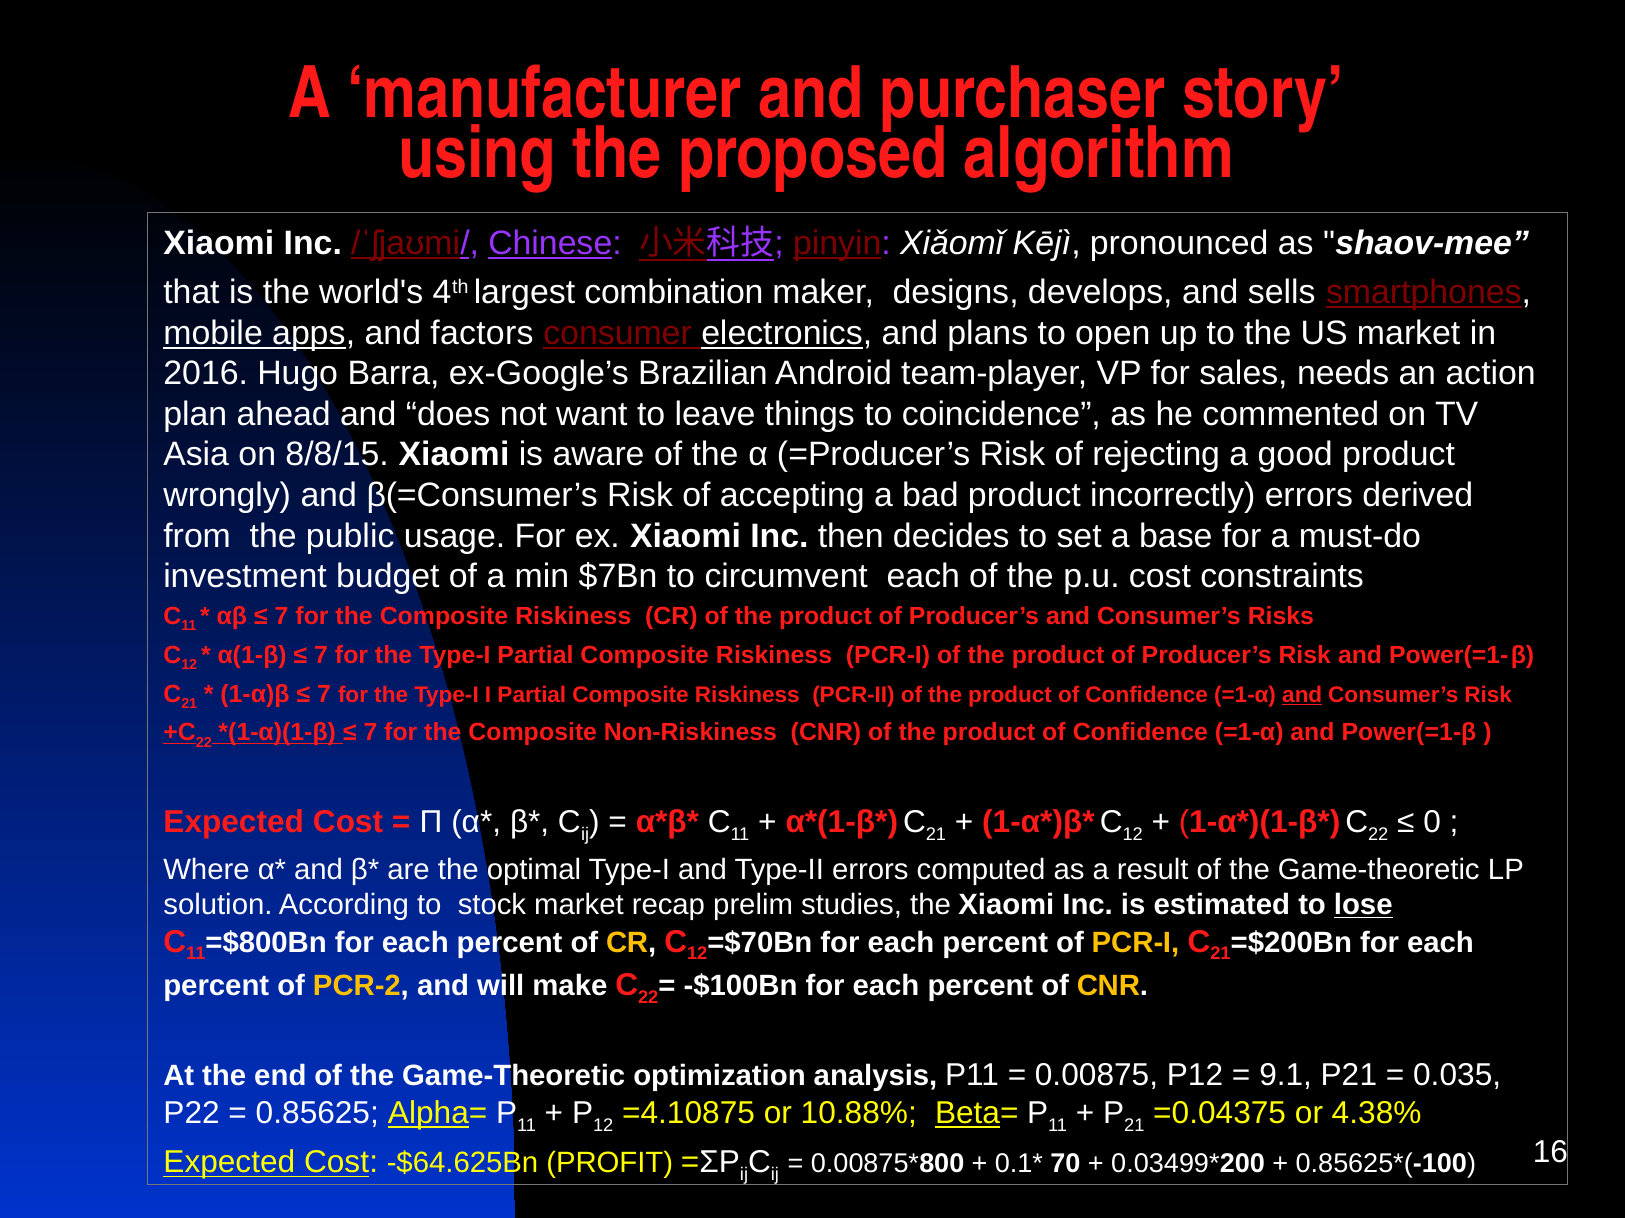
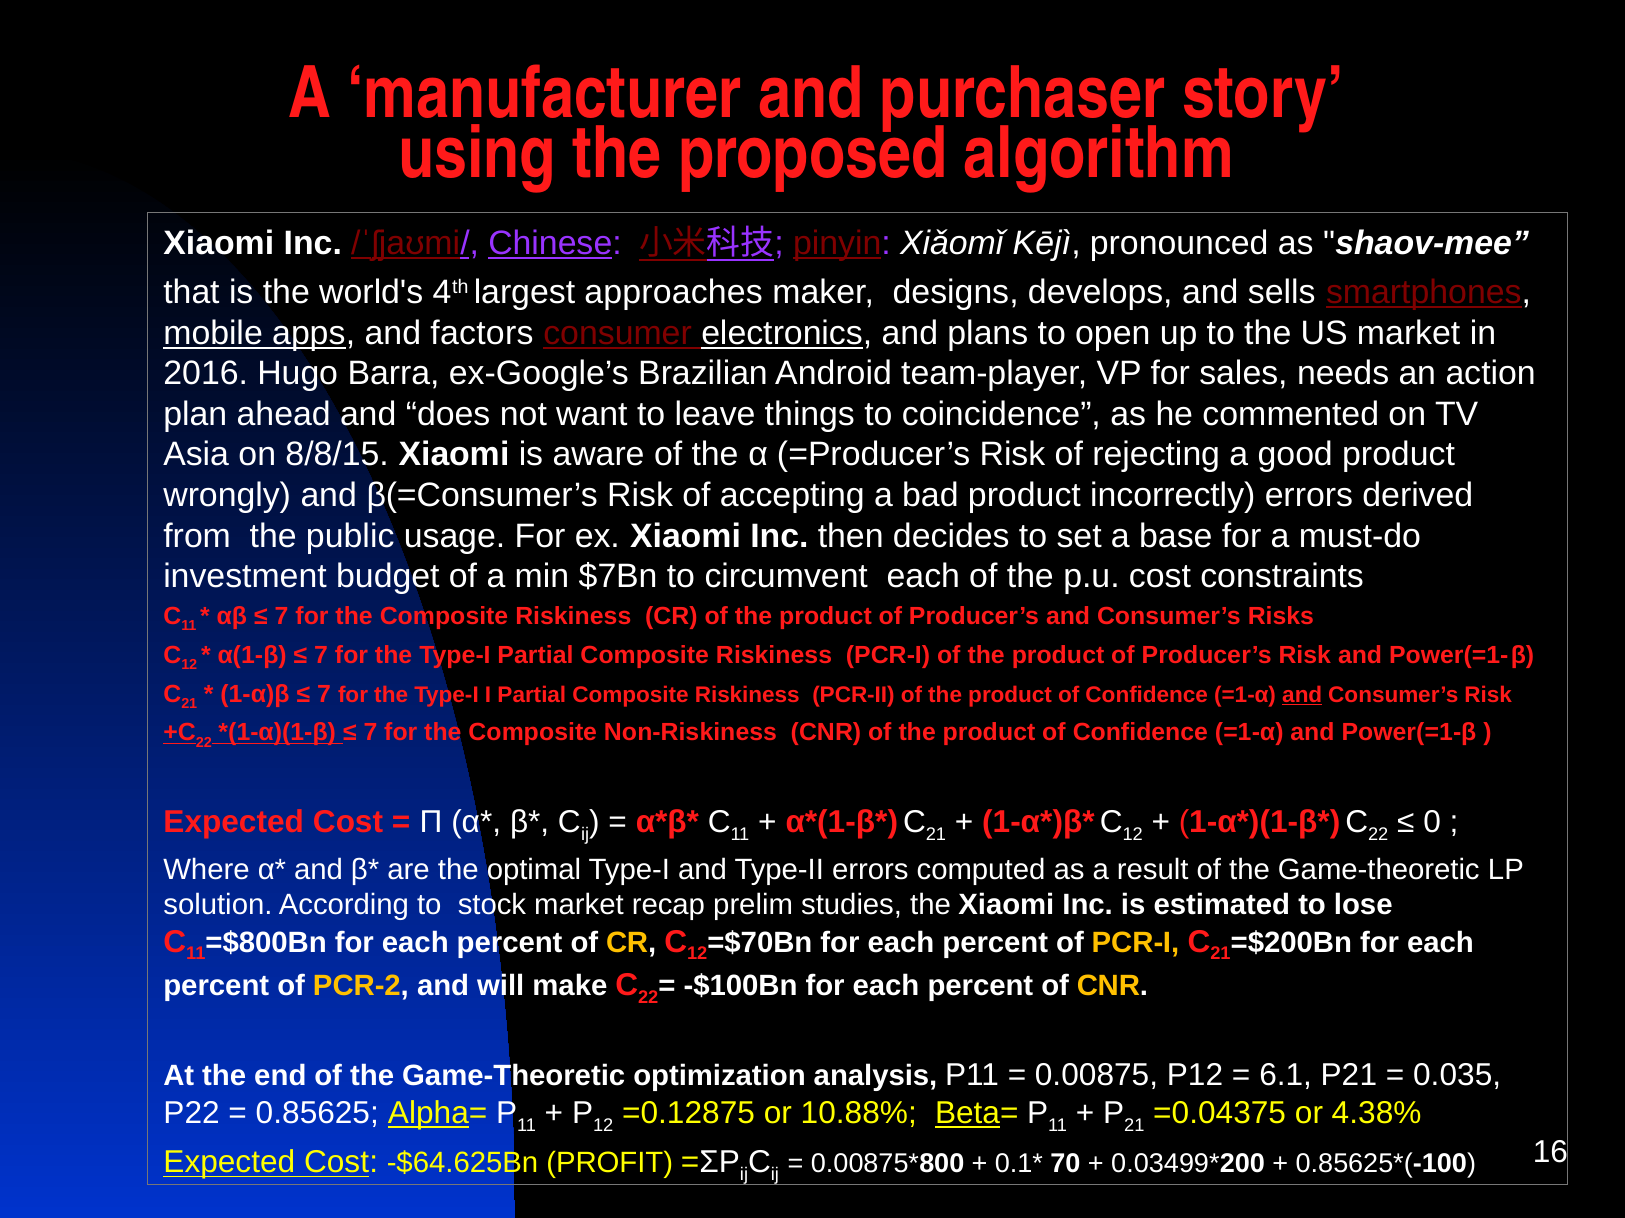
combination: combination -> approaches (674, 293)
lose underline: present -> none (1363, 905)
9.1: 9.1 -> 6.1 (1286, 1076)
=4.10875: =4.10875 -> =0.12875 (689, 1114)
